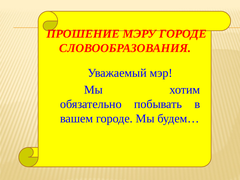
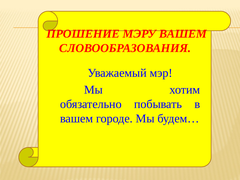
МЭРУ ГОРОДЕ: ГОРОДЕ -> ВАШЕМ (183, 34)
